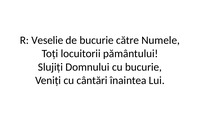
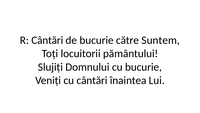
R Veselie: Veselie -> Cântări (47, 40)
Numele: Numele -> Suntem (161, 40)
